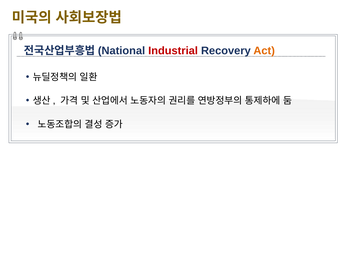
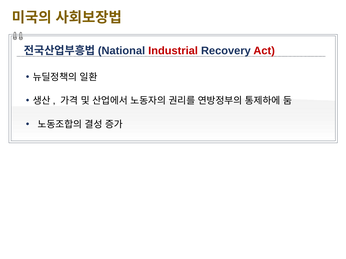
Act colour: orange -> red (264, 51)
